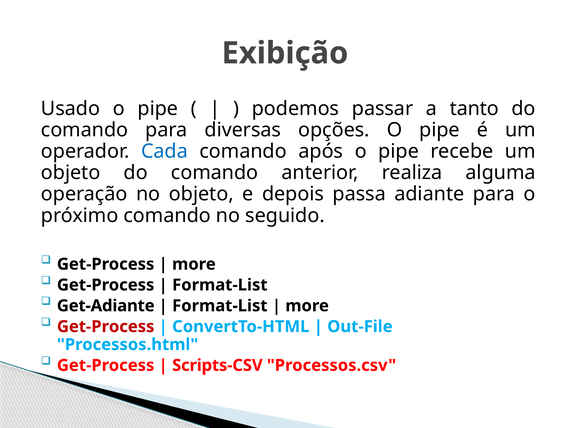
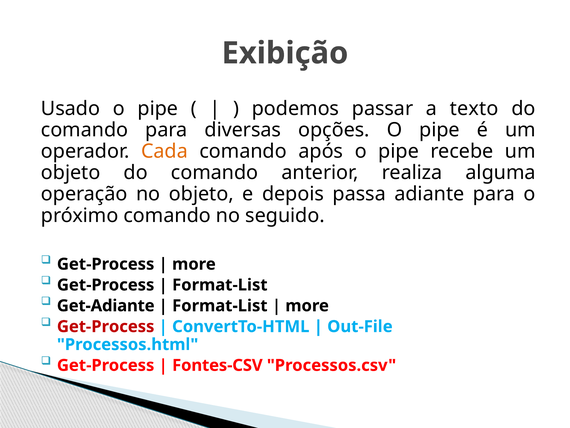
tanto: tanto -> texto (474, 108)
Cada colour: blue -> orange (164, 151)
Scripts-CSV: Scripts-CSV -> Fontes-CSV (217, 365)
